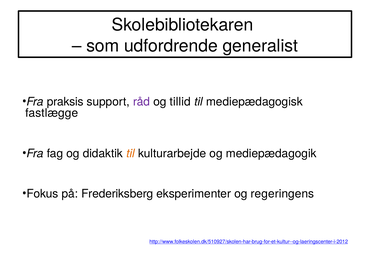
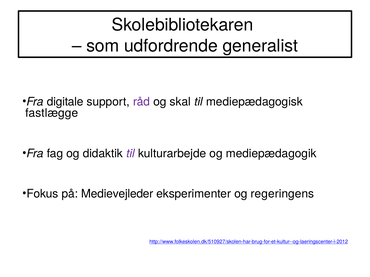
praksis: praksis -> digitale (65, 102)
tillid: tillid -> skal (180, 102)
til colour: orange -> purple (131, 154)
Frederiksberg: Frederiksberg -> Medievejleder (117, 194)
